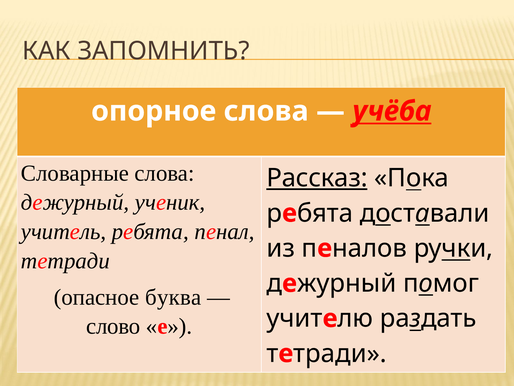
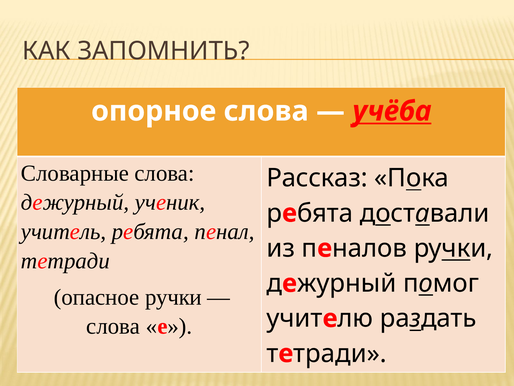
Рассказ underline: present -> none (317, 178)
опасное буква: буква -> ручки (173, 297)
слово: слово -> слова (113, 326)
